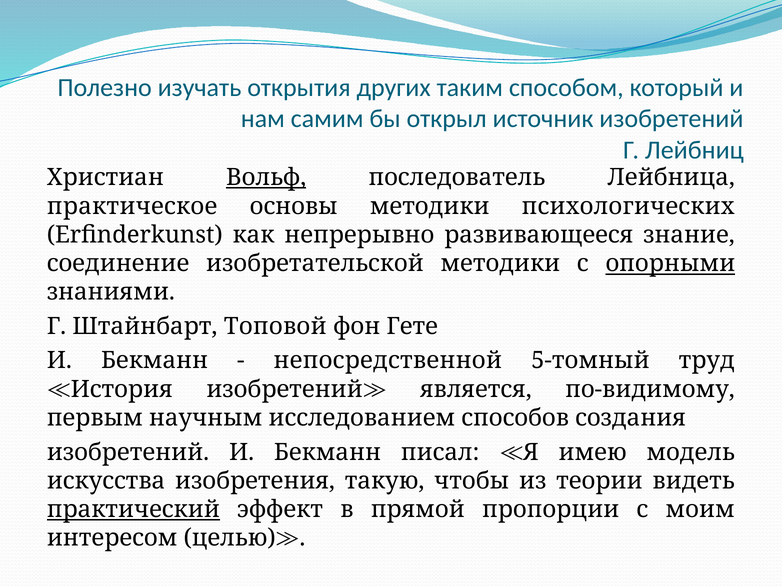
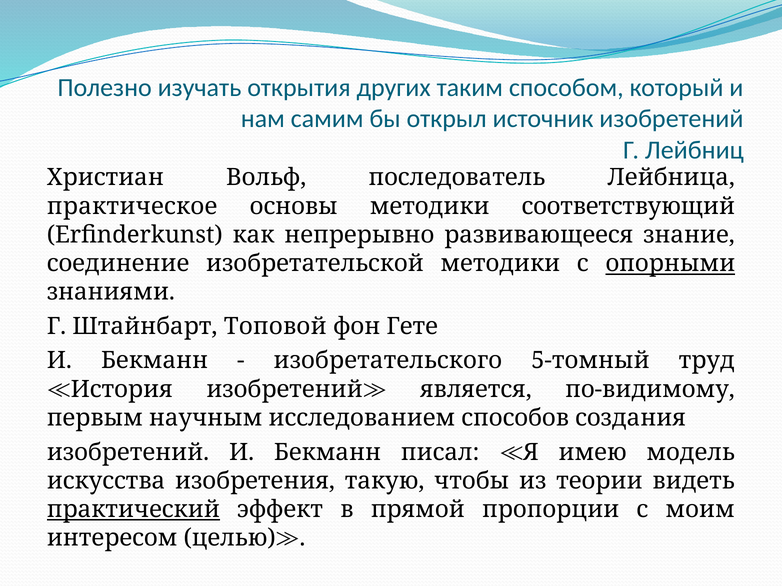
Вольф underline: present -> none (266, 178)
психологических: психологических -> соответствующий (628, 206)
непосредственной: непосредственной -> изобретательского (388, 361)
